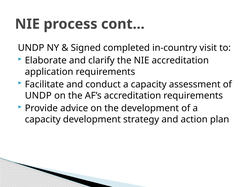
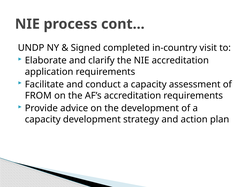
UNDP: UNDP -> FROM (38, 95)
